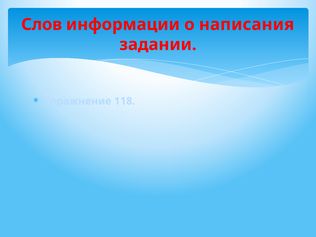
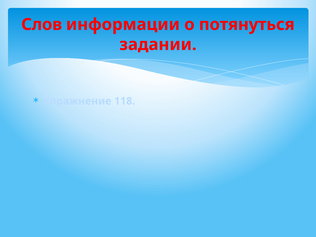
написания: написания -> потянуться (247, 24)
